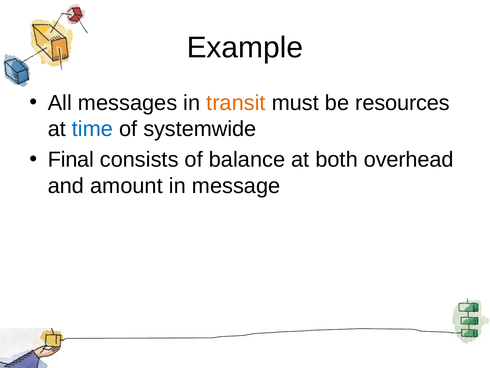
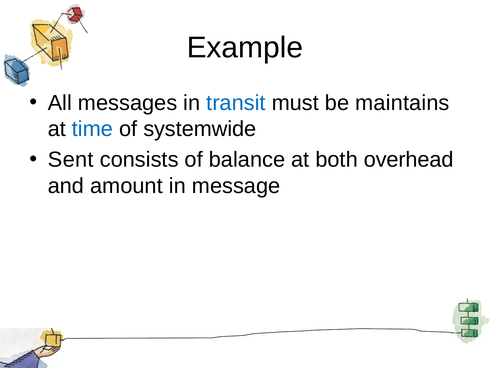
transit colour: orange -> blue (236, 103)
resources: resources -> maintains (402, 103)
Final: Final -> Sent (71, 159)
